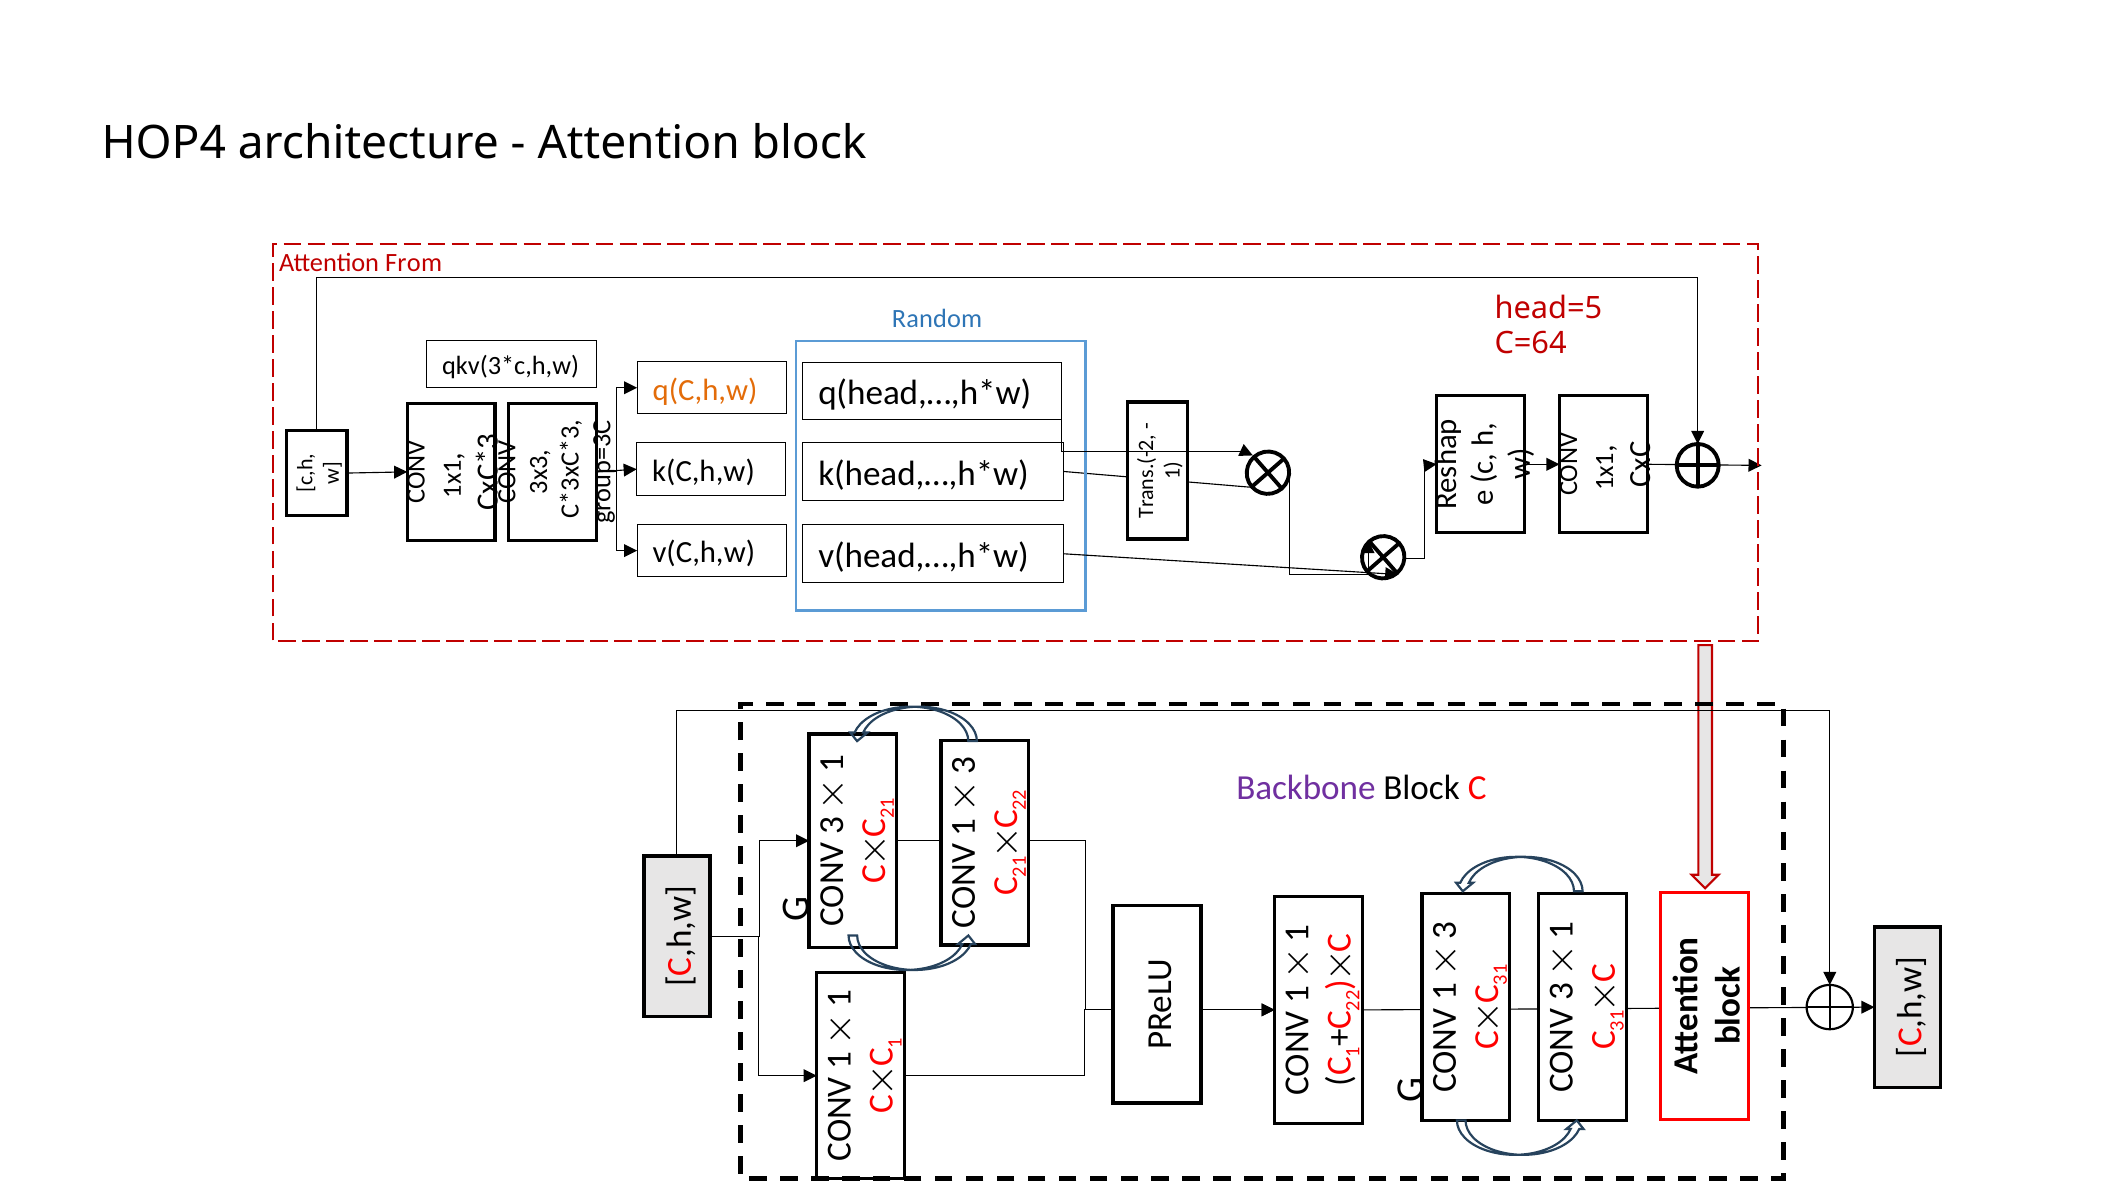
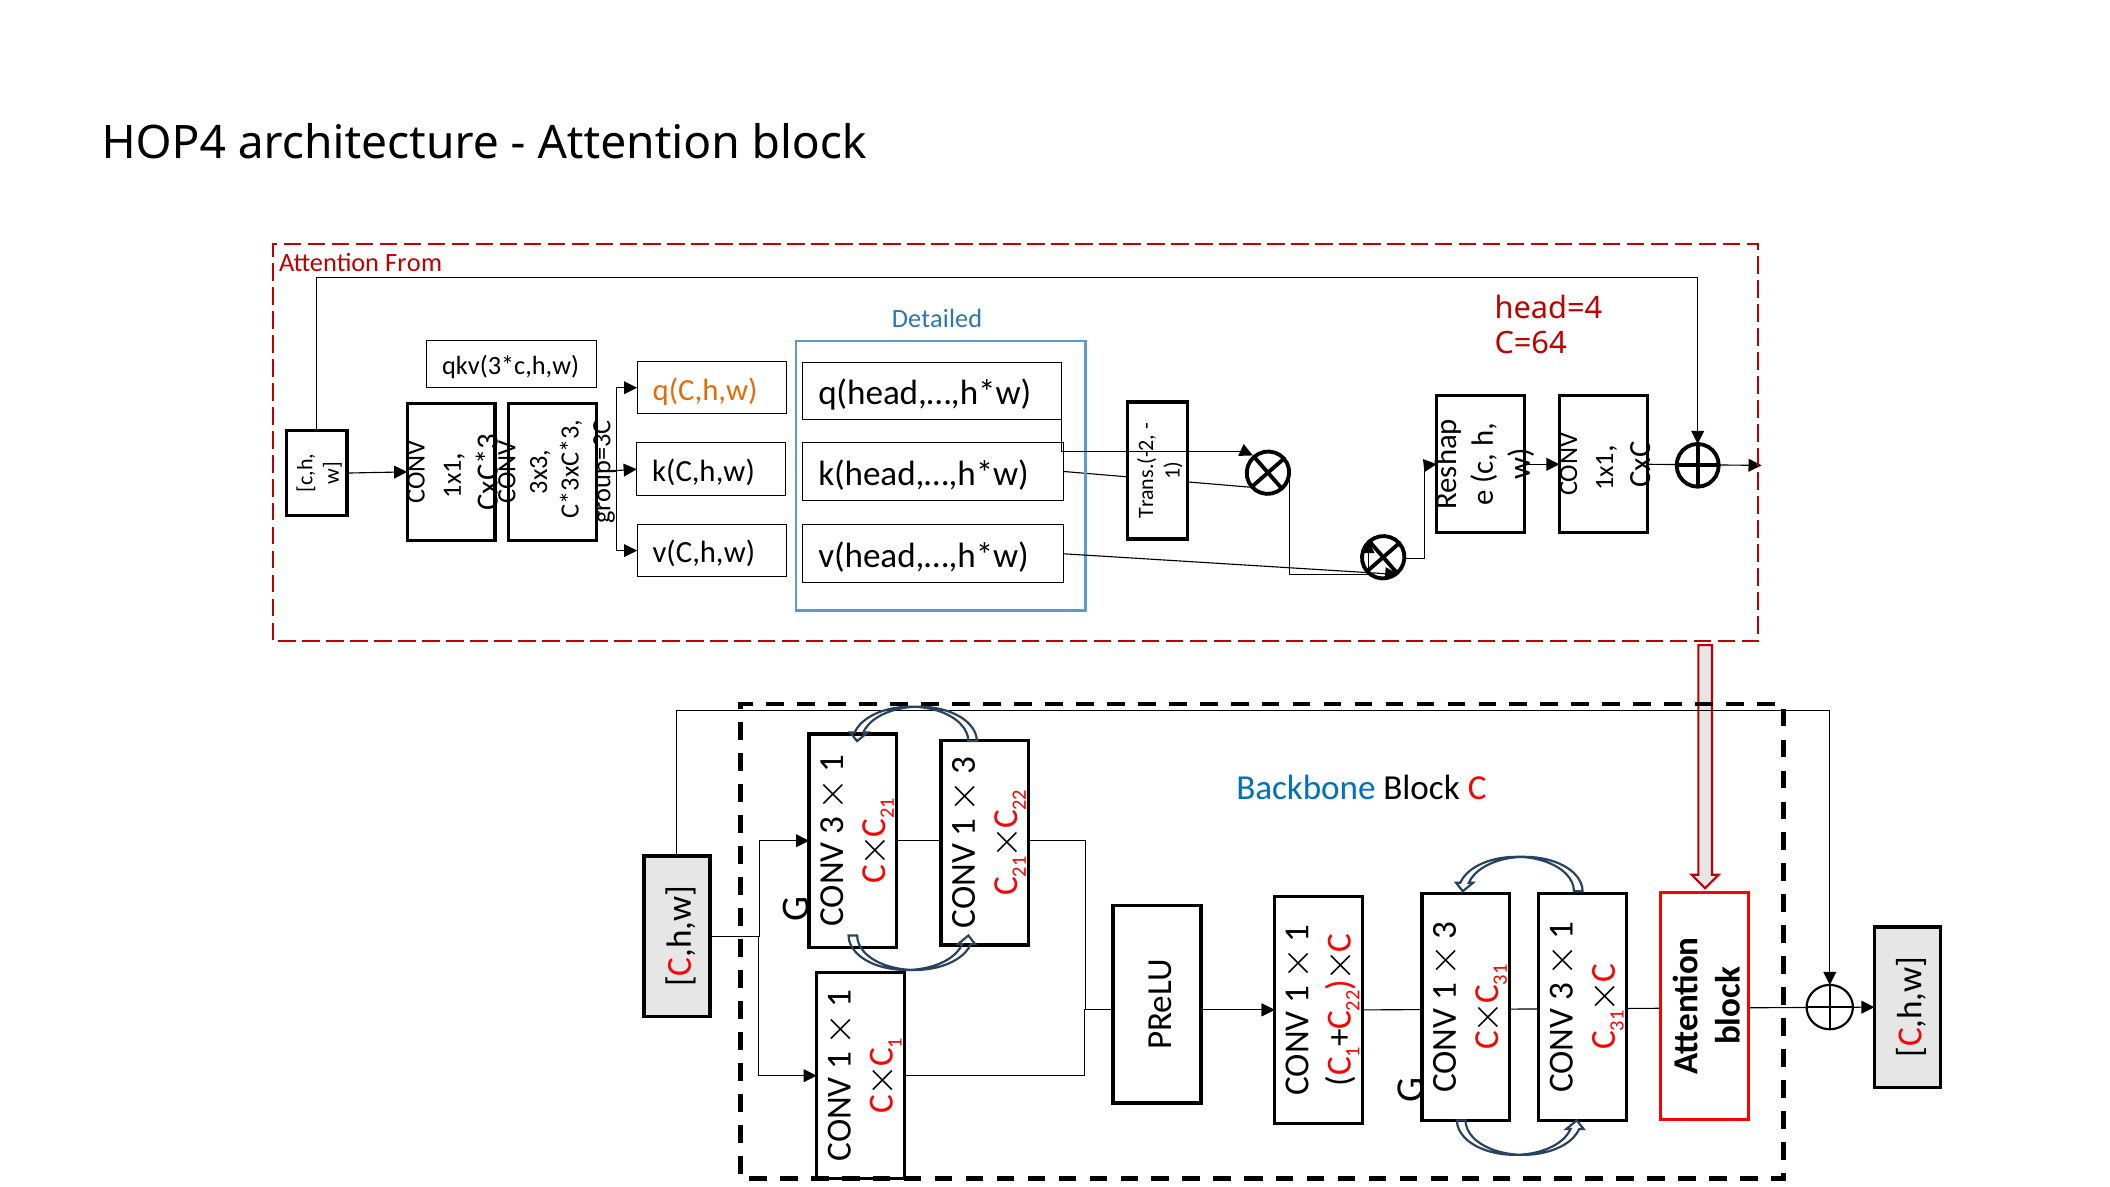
head=5: head=5 -> head=4 (1548, 308)
Random: Random -> Detailed (937, 318)
Backbone colour: purple -> blue (1306, 788)
